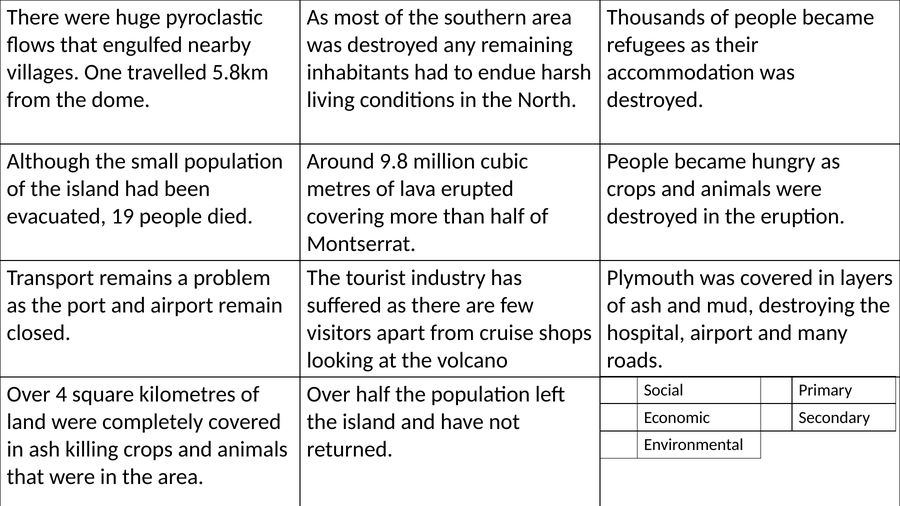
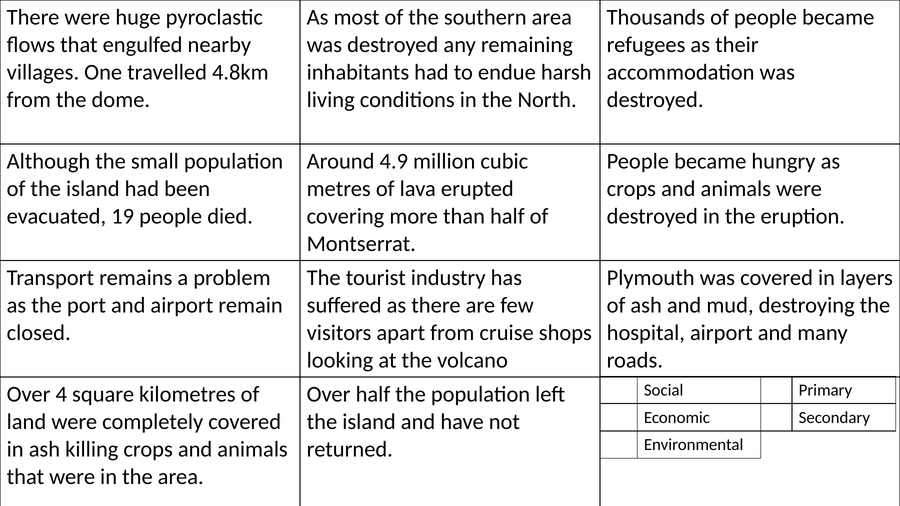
5.8km: 5.8km -> 4.8km (240, 72)
9.8: 9.8 -> 4.9 (394, 161)
